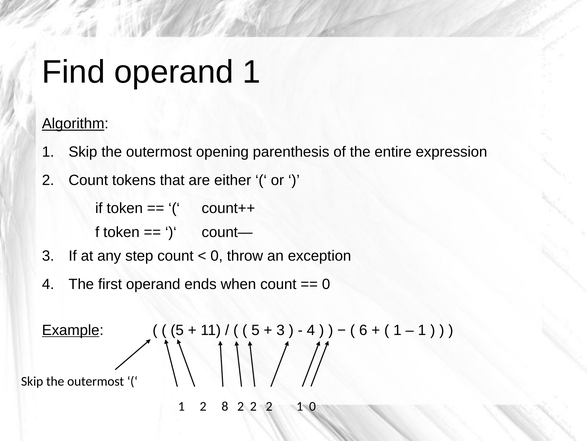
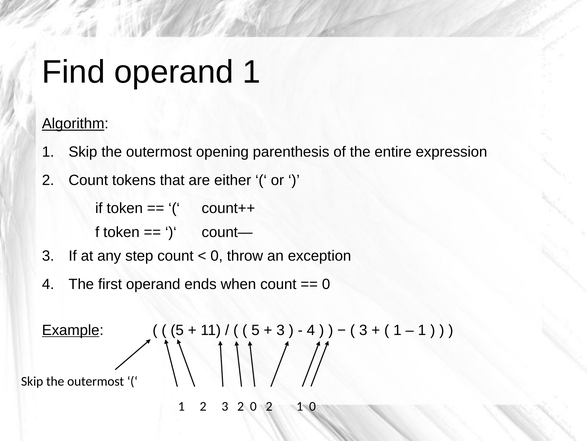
6: 6 -> 3 (363, 330)
2 8: 8 -> 3 (225, 406)
2: 2 -> 0 (253, 406)
